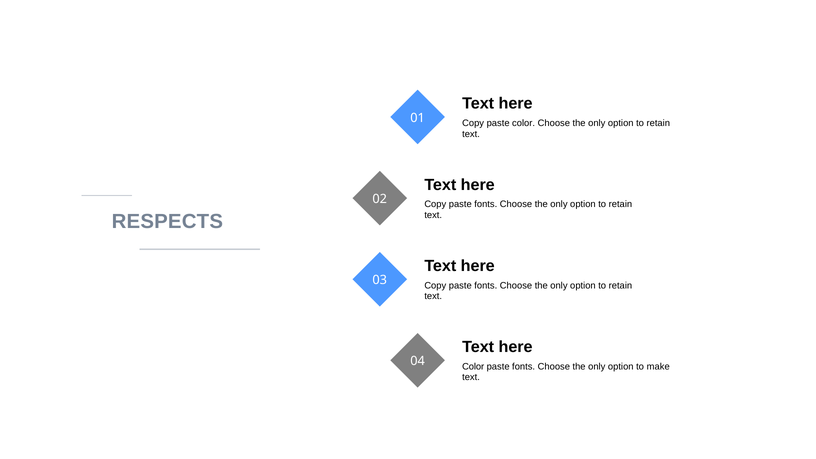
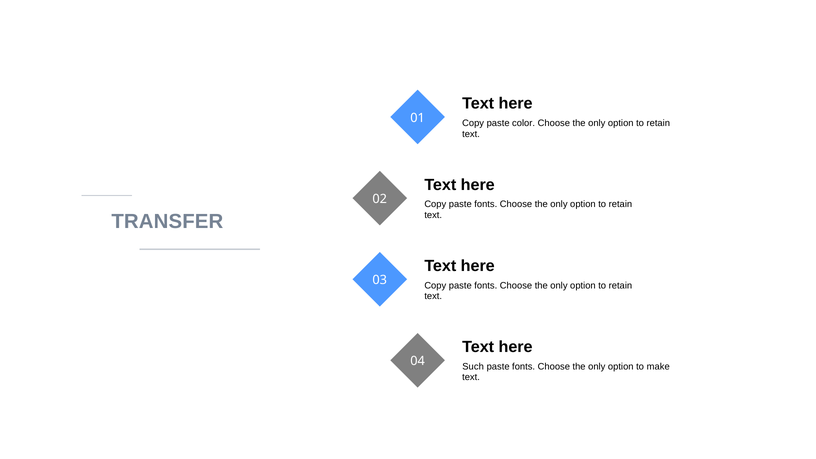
RESPECTS: RESPECTS -> TRANSFER (167, 221)
Color: Color -> Such (473, 367)
